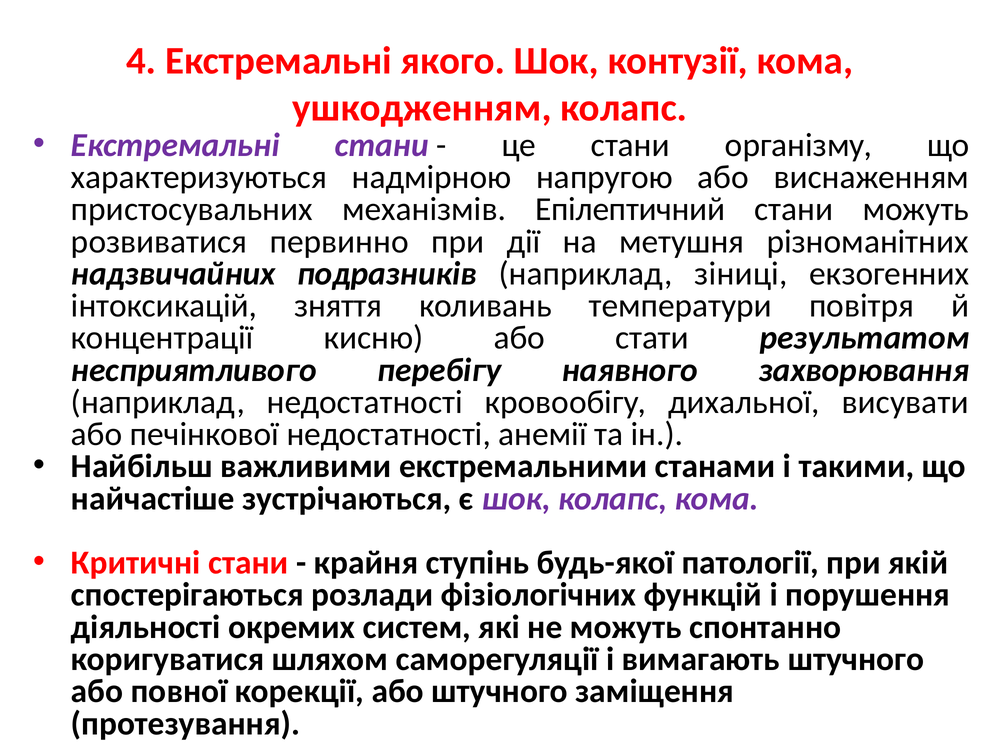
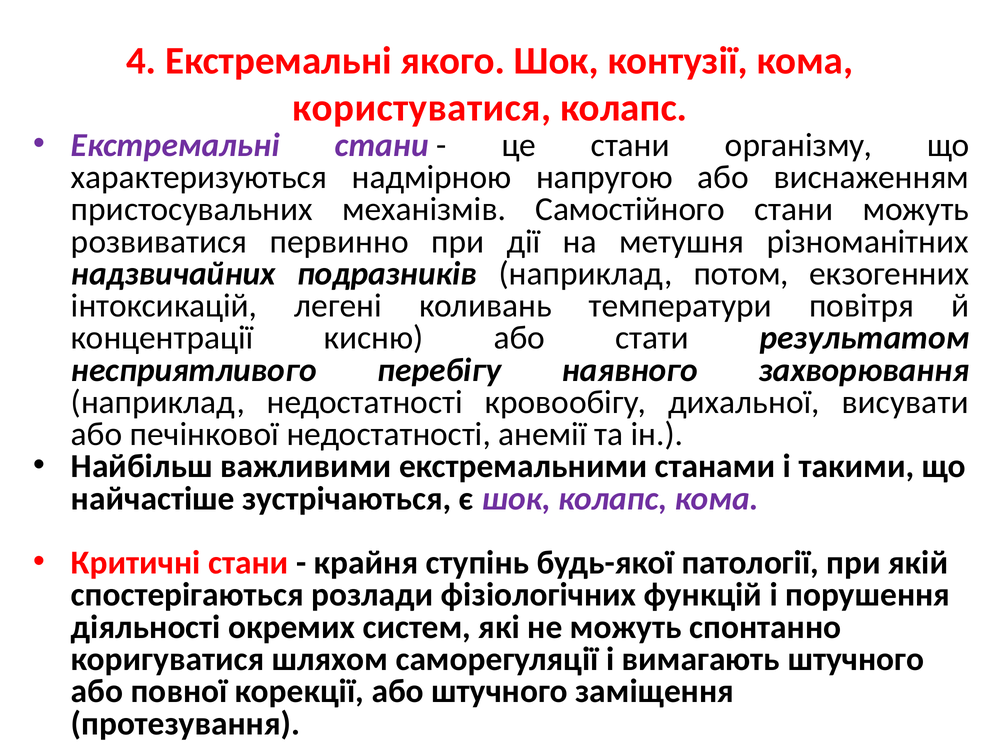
ушкодженням: ушкодженням -> користуватися (422, 108)
Епілептичний: Епілептичний -> Самостійного (630, 209)
зіниці: зіниці -> потом (741, 273)
зняття: зняття -> легені (338, 305)
